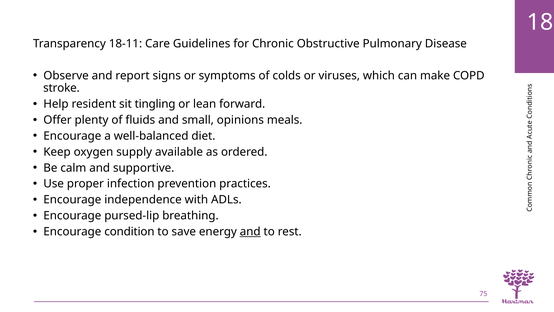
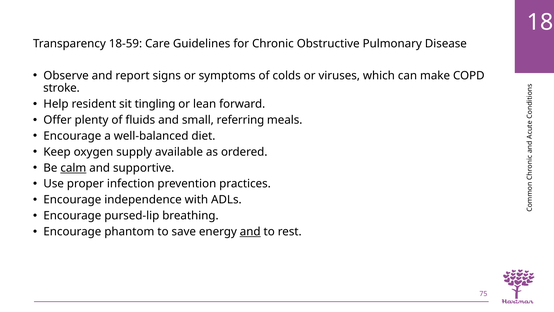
18-11: 18-11 -> 18-59 (125, 44)
opinions: opinions -> referring (240, 120)
calm underline: none -> present (73, 168)
condition: condition -> phantom (129, 231)
